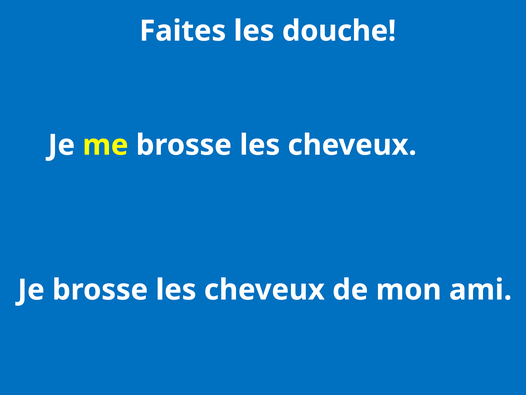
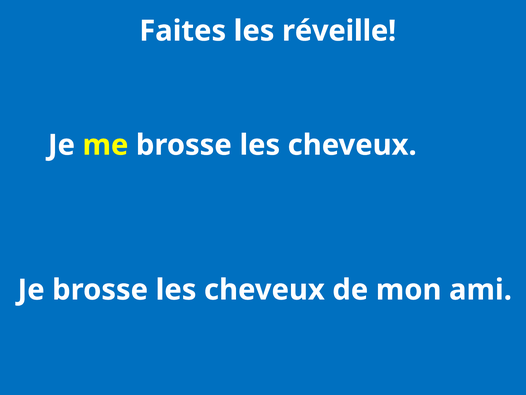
douche: douche -> réveille (339, 31)
